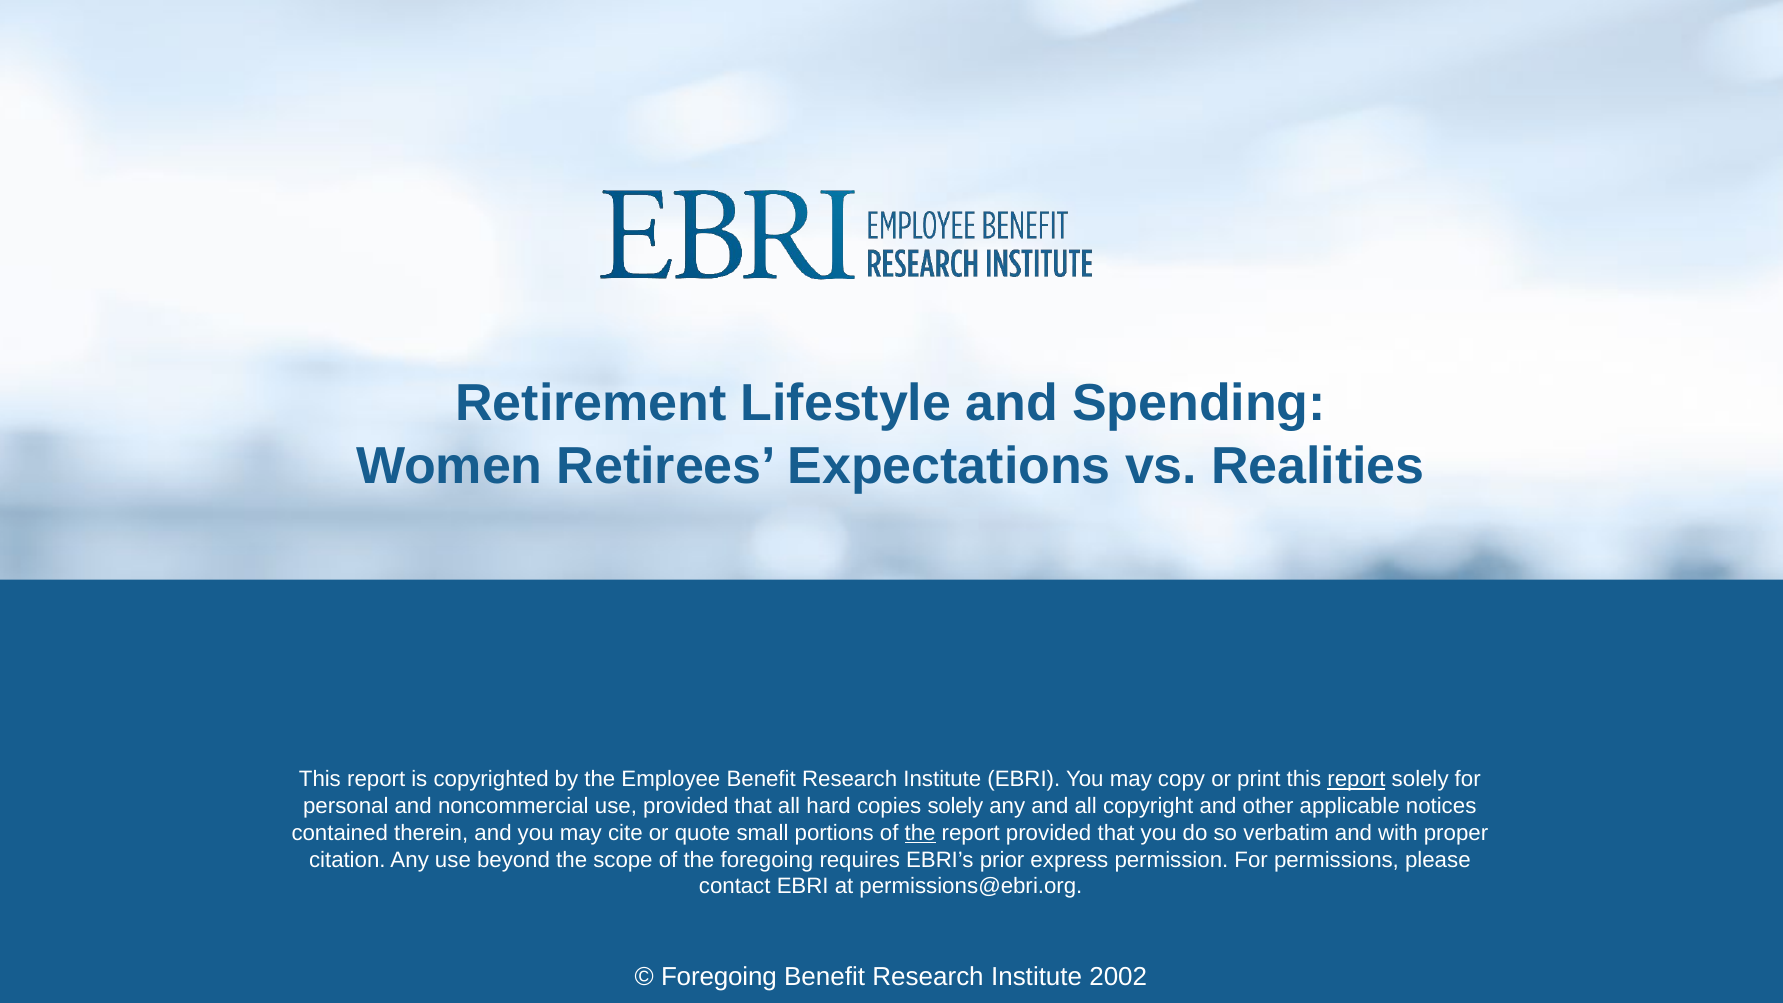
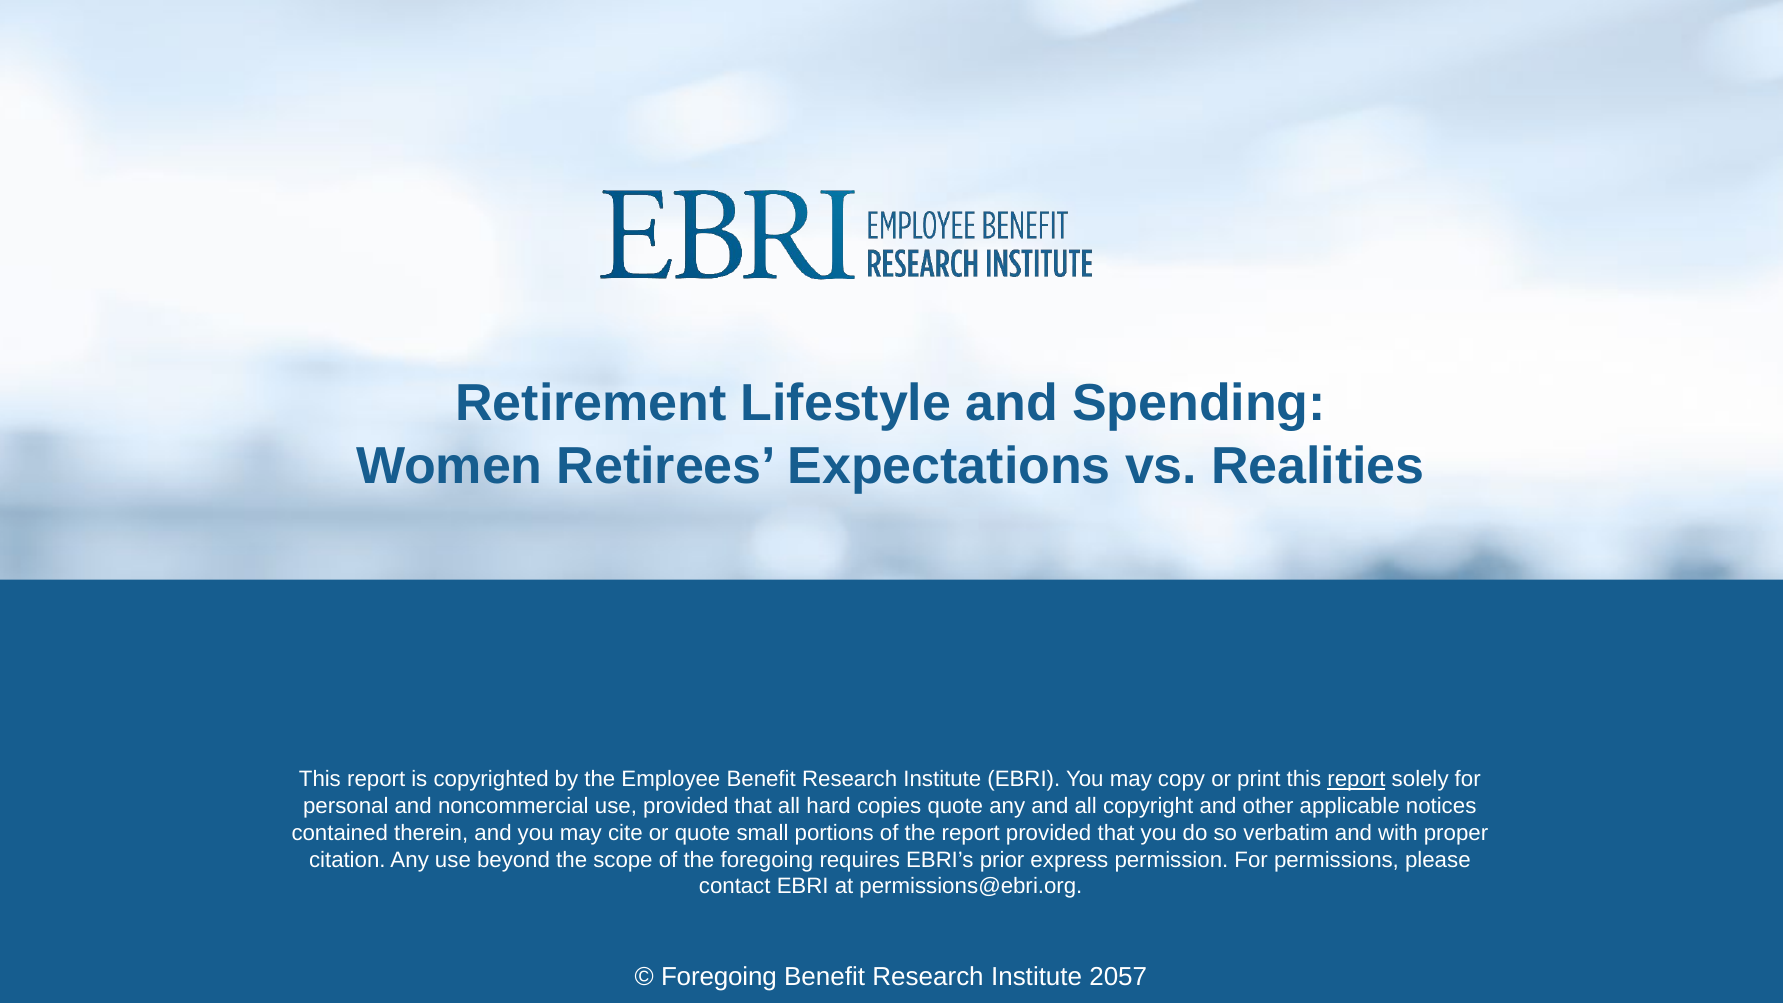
copies solely: solely -> quote (955, 806)
the underline: present -> none (920, 833)
2002: 2002 -> 2057 (1118, 977)
